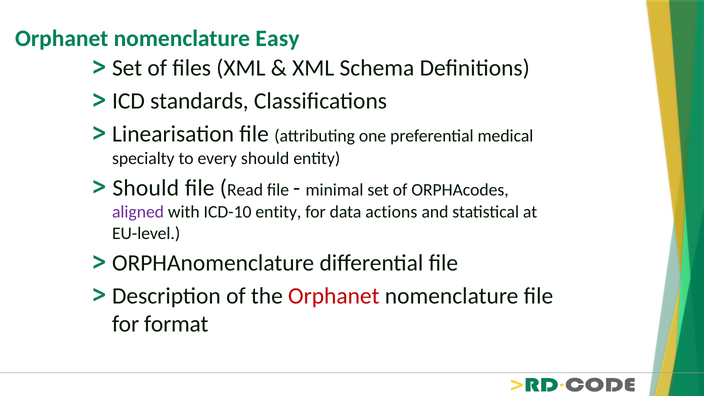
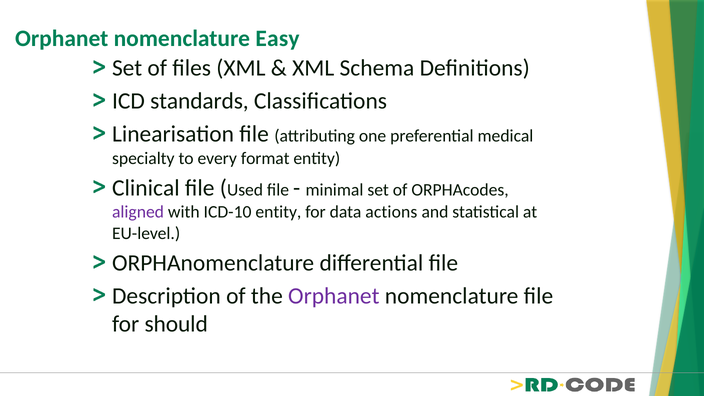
every should: should -> format (265, 158)
Should: Should -> Clinical (146, 188)
Read: Read -> Used (245, 190)
Orphanet colour: red -> purple (334, 296)
format: format -> should (176, 324)
